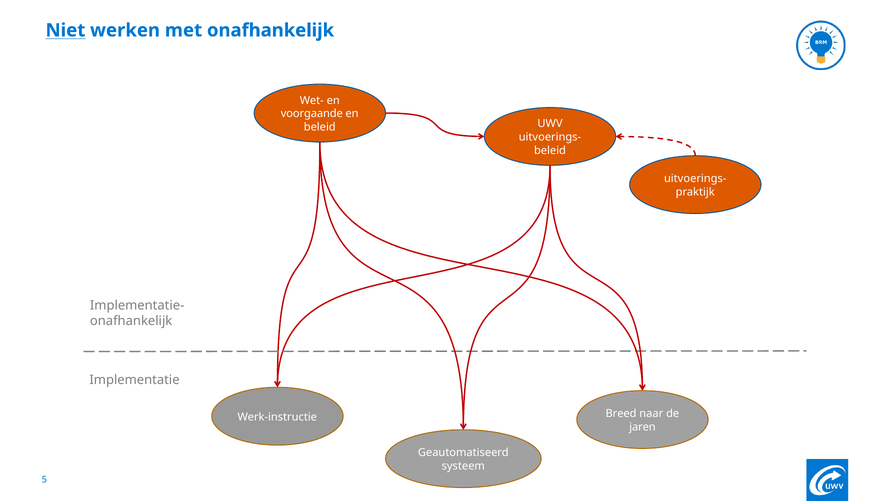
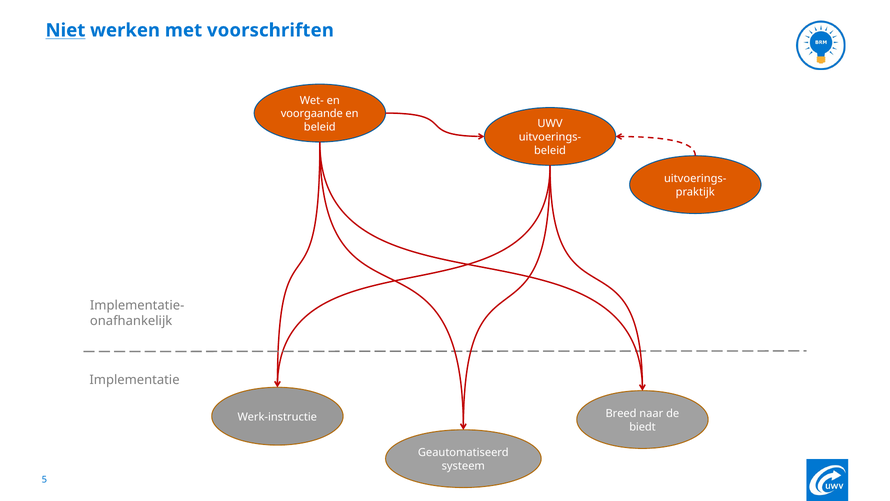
met onafhankelijk: onafhankelijk -> voorschriften (270, 30)
jaren: jaren -> biedt (642, 427)
